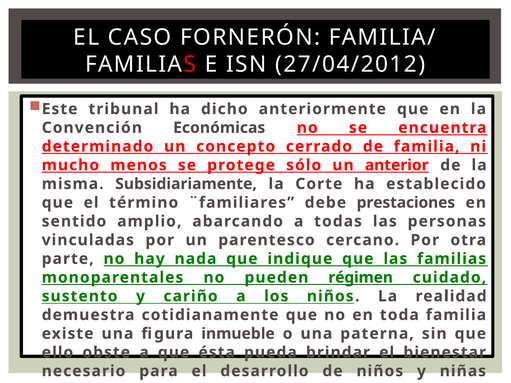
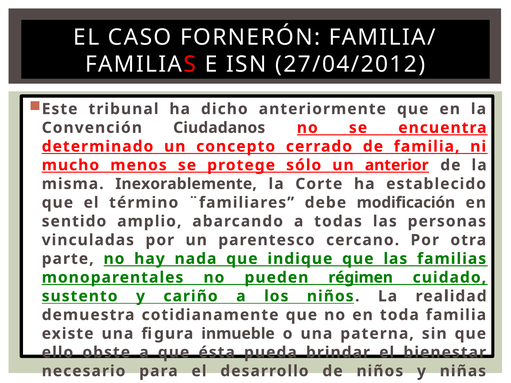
Económicas: Económicas -> Ciudadanos (219, 128)
Subsidiariamente: Subsidiariamente -> Inexorablemente (186, 184)
prestaciones: prestaciones -> modificación (406, 203)
